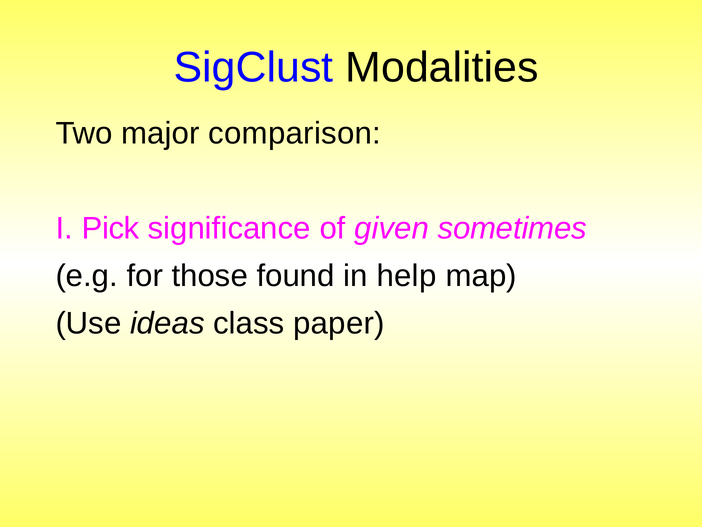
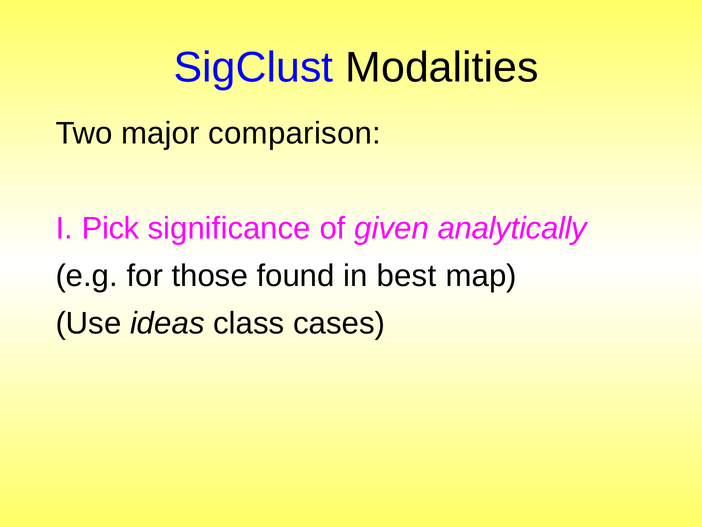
sometimes: sometimes -> analytically (512, 228)
help: help -> best (406, 276)
paper: paper -> cases (339, 323)
